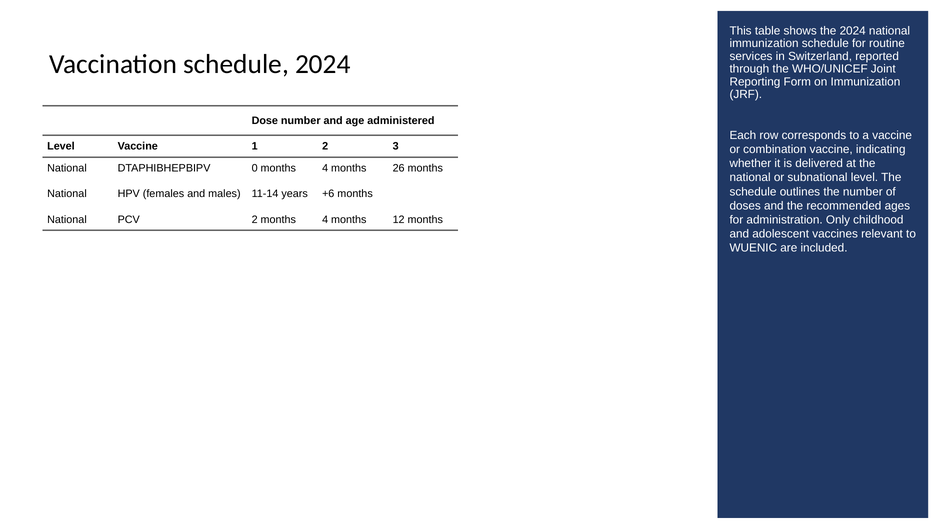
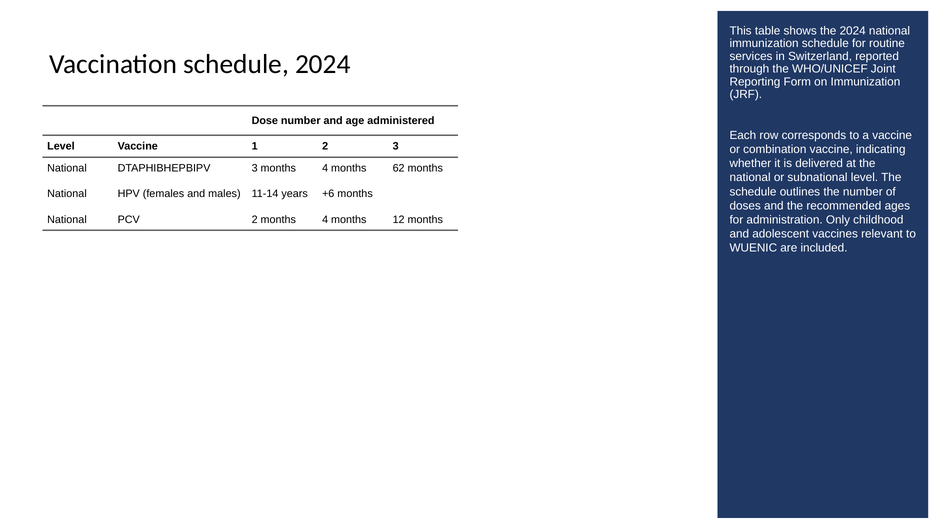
DTAPHIBHEPBIPV 0: 0 -> 3 (255, 168)
26: 26 -> 62 (399, 168)
